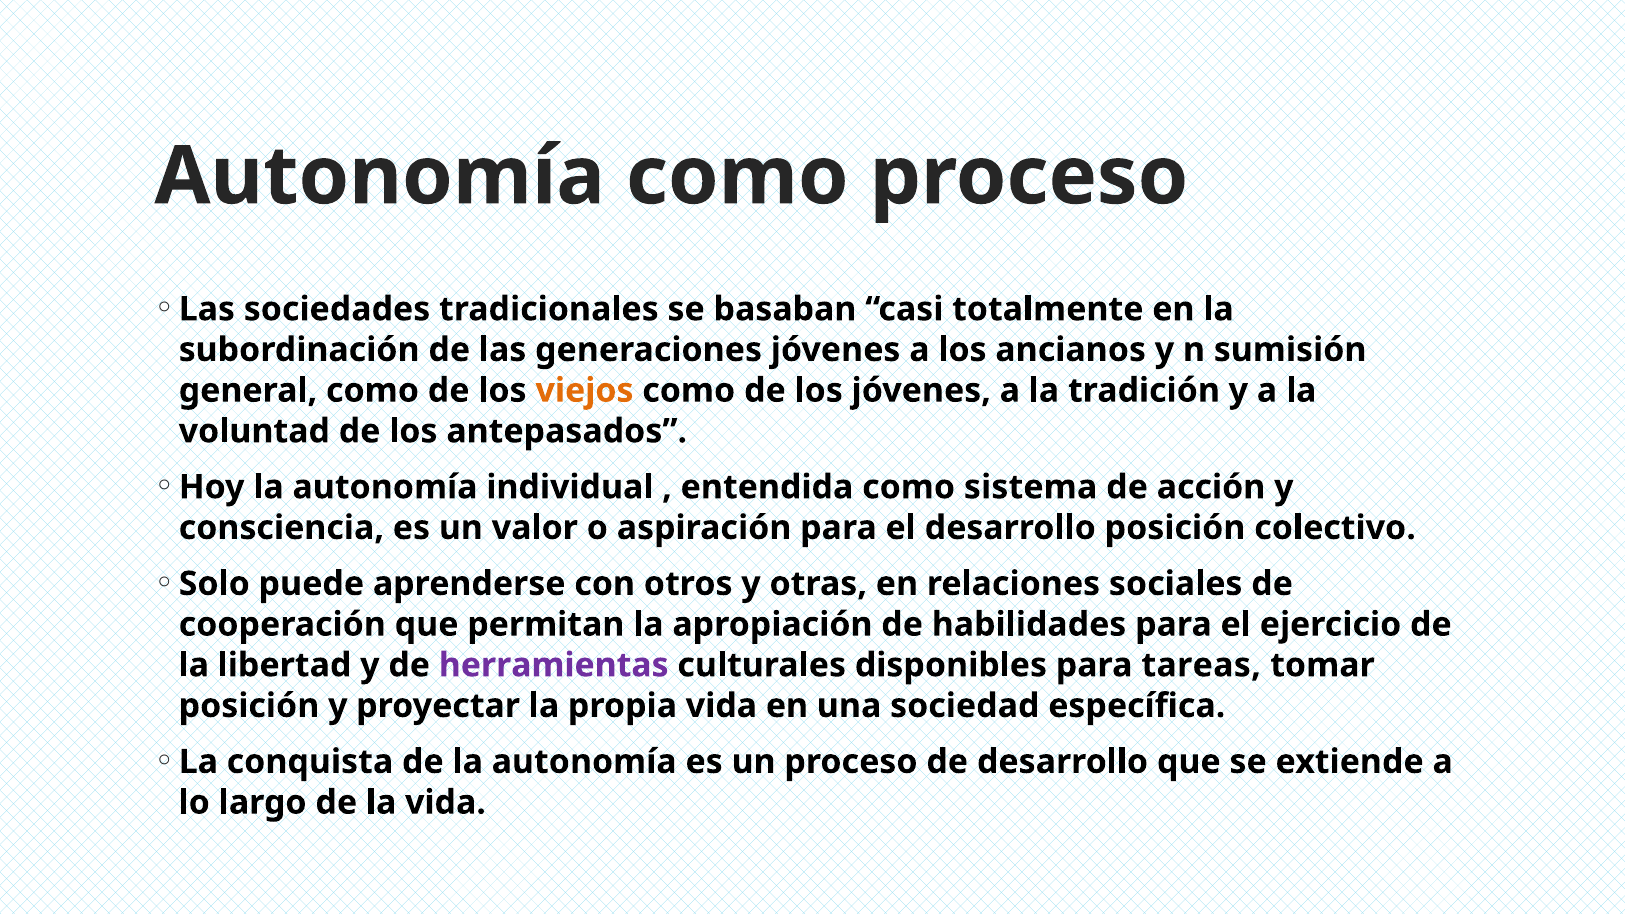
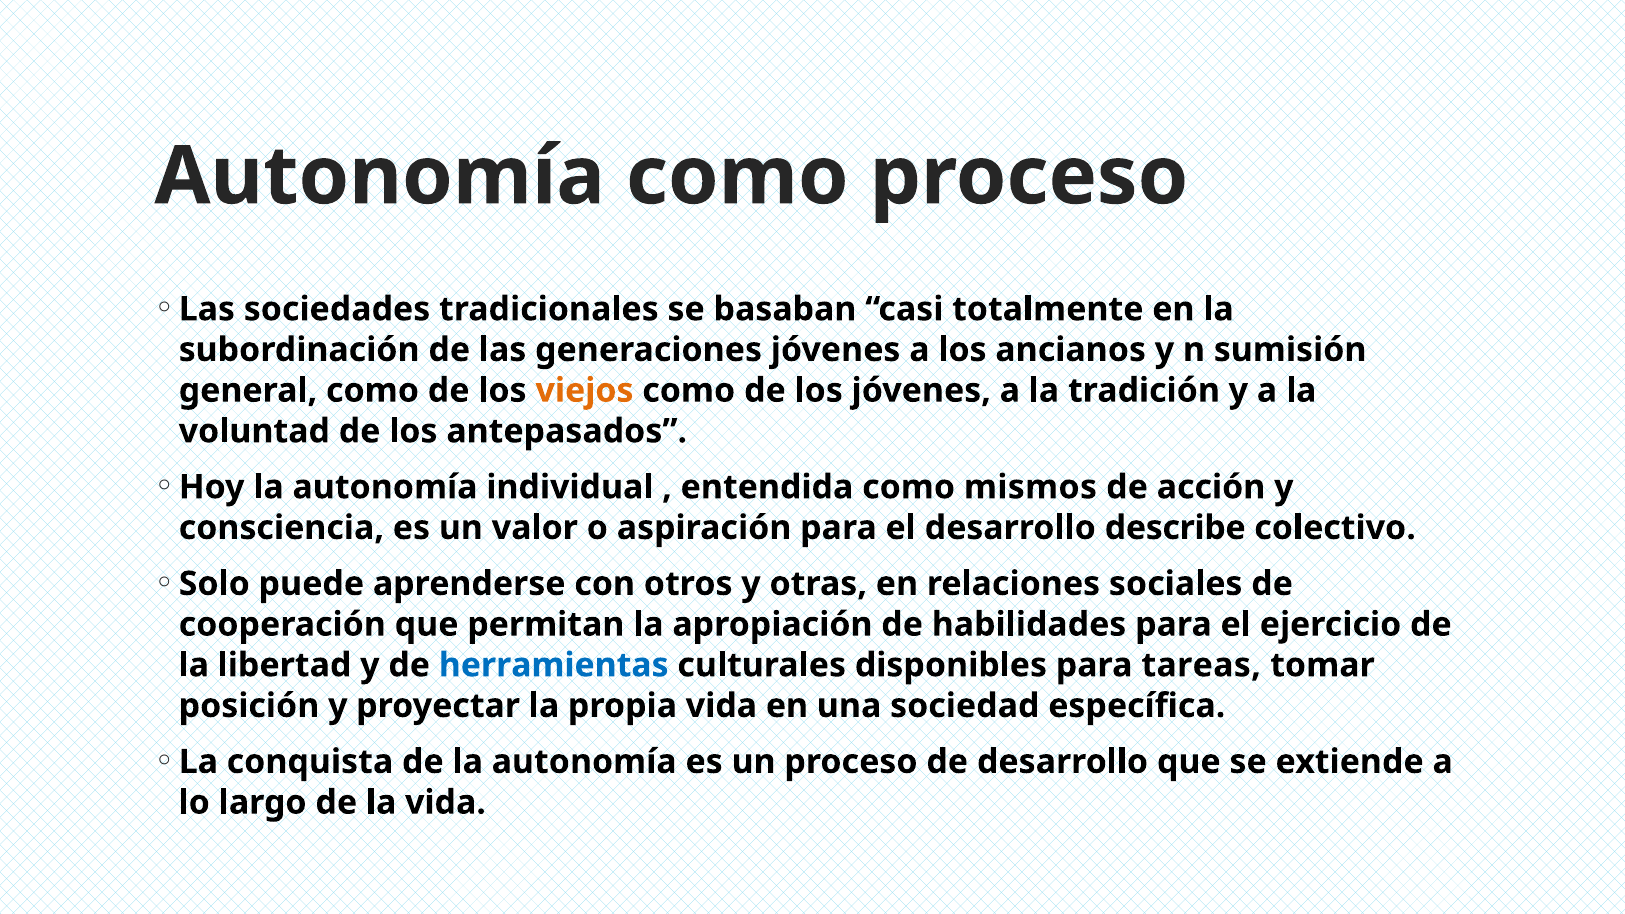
sistema: sistema -> mismos (1030, 487)
desarrollo posición: posición -> describe (1175, 528)
herramientas colour: purple -> blue (554, 665)
